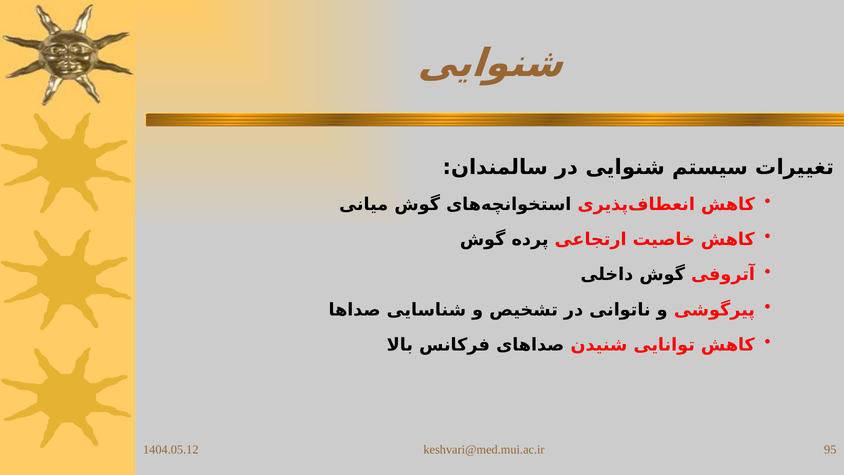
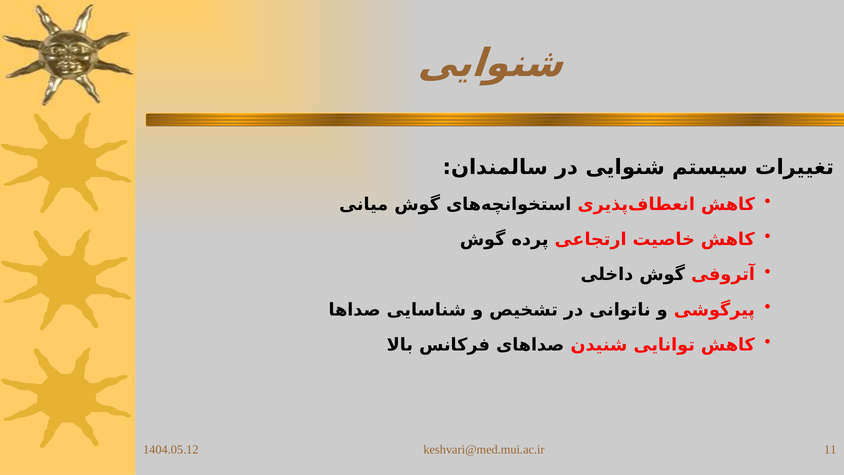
95: 95 -> 11 (830, 449)
